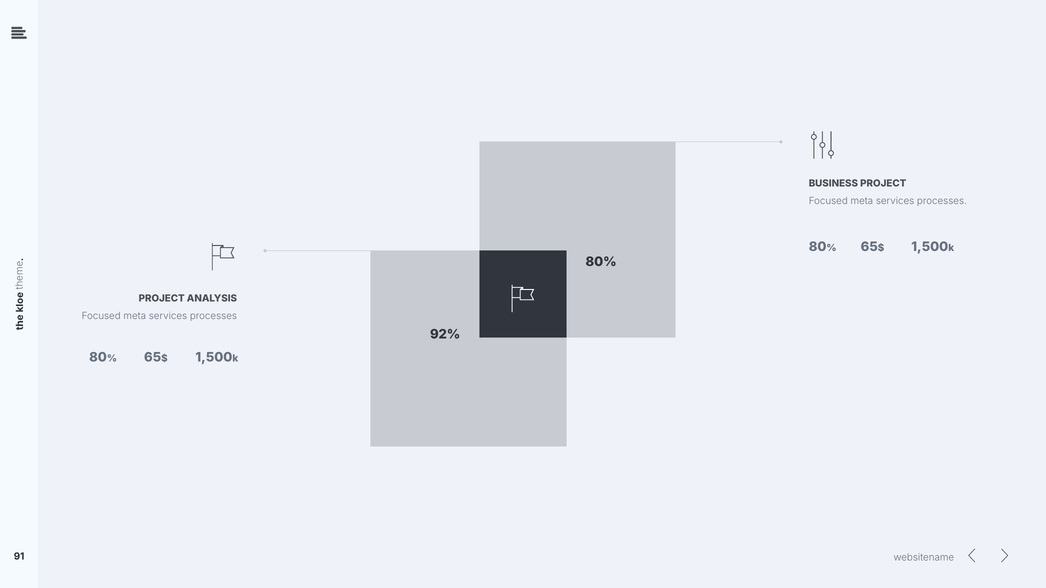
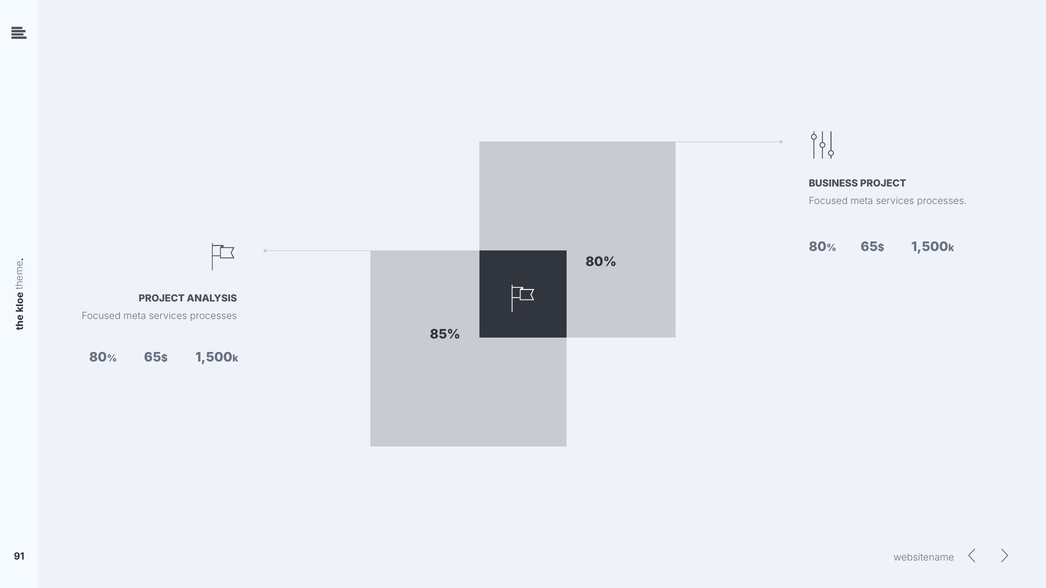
92%: 92% -> 85% (445, 335)
